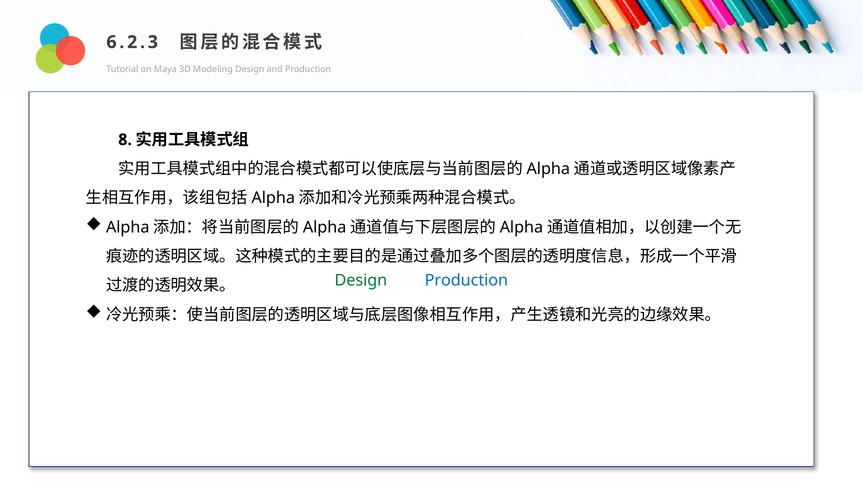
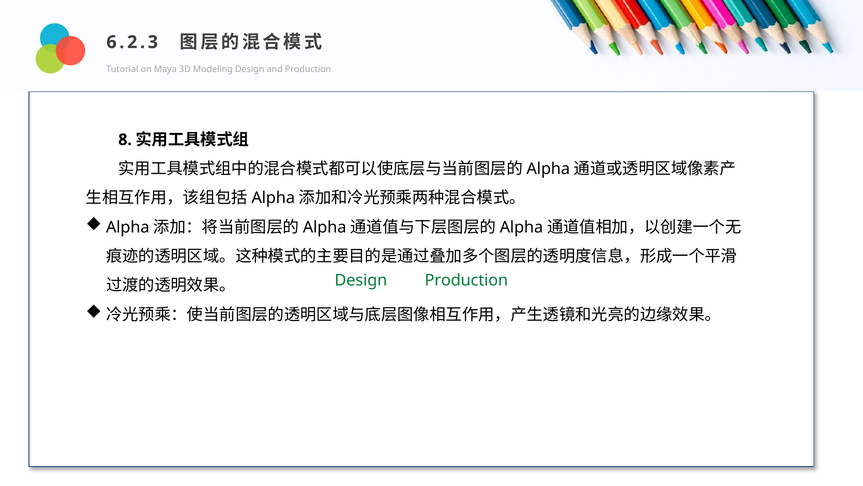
Production colour: blue -> green (466, 280)
